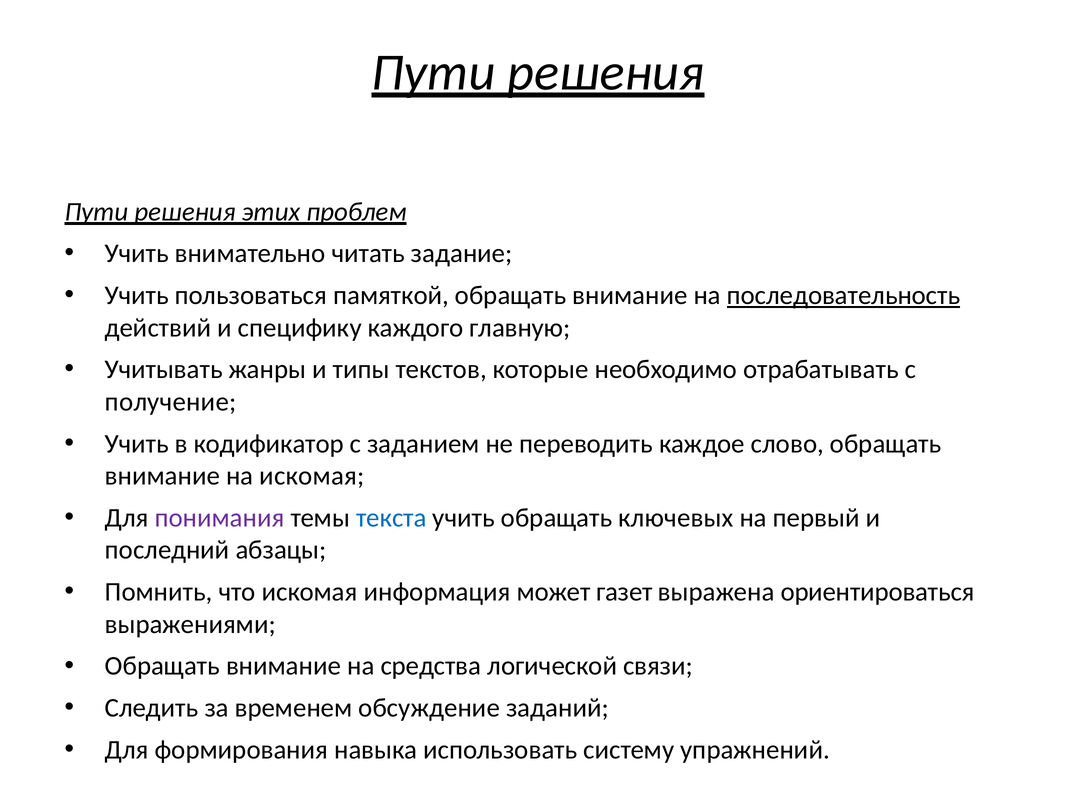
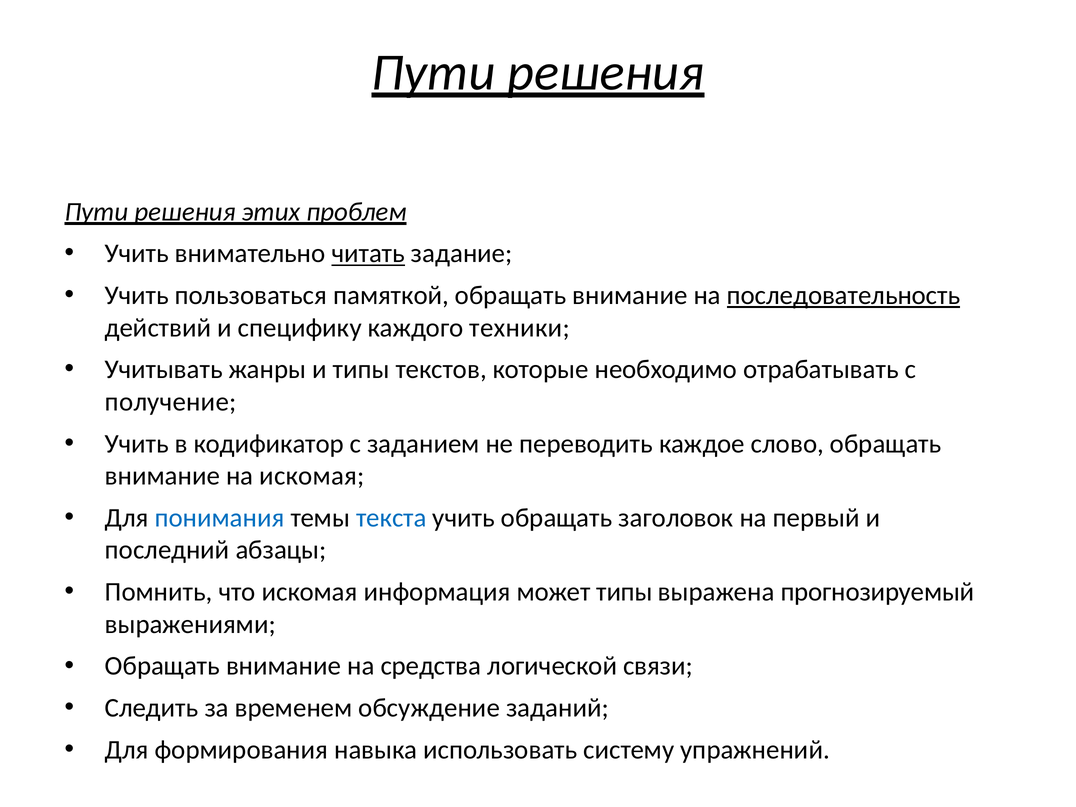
читать underline: none -> present (368, 254)
главную: главную -> техники (520, 328)
понимания colour: purple -> blue (220, 518)
ключевых: ключевых -> заголовок (676, 518)
может газет: газет -> типы (624, 592)
ориентироваться: ориентироваться -> прогнозируемый (877, 592)
